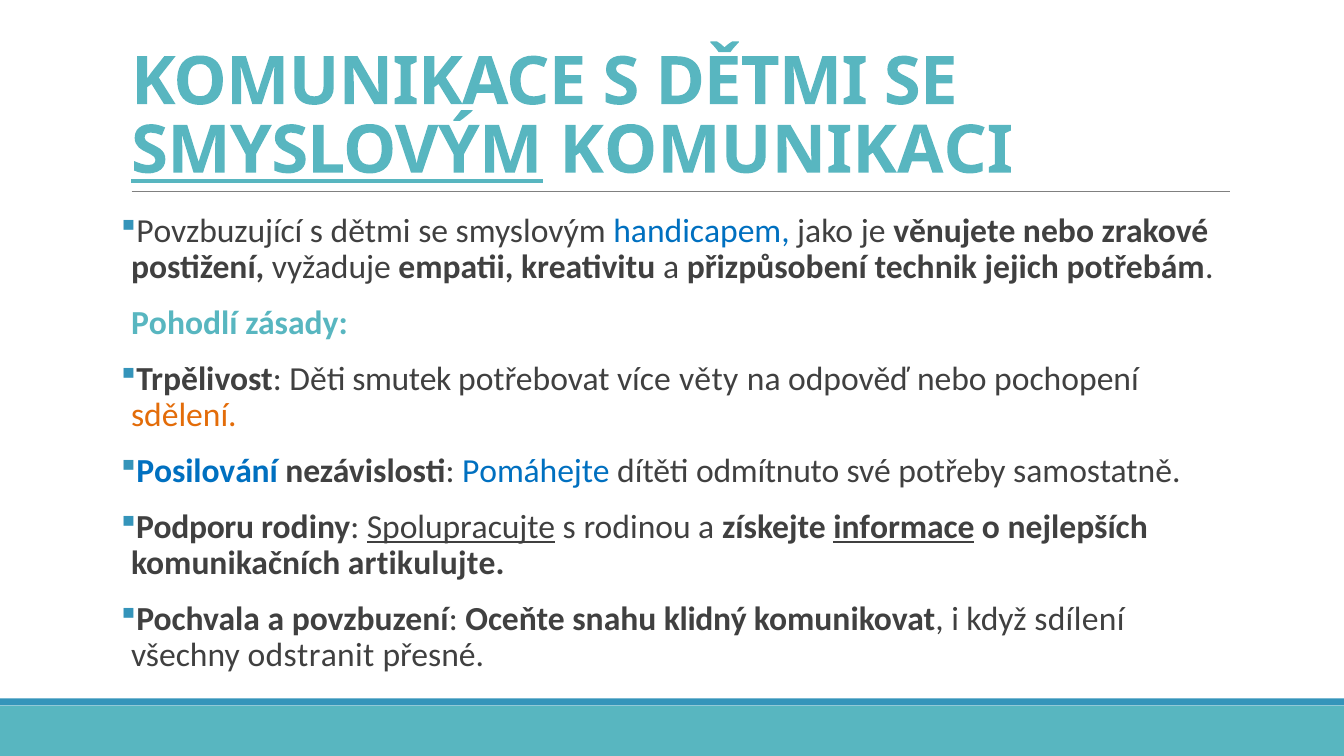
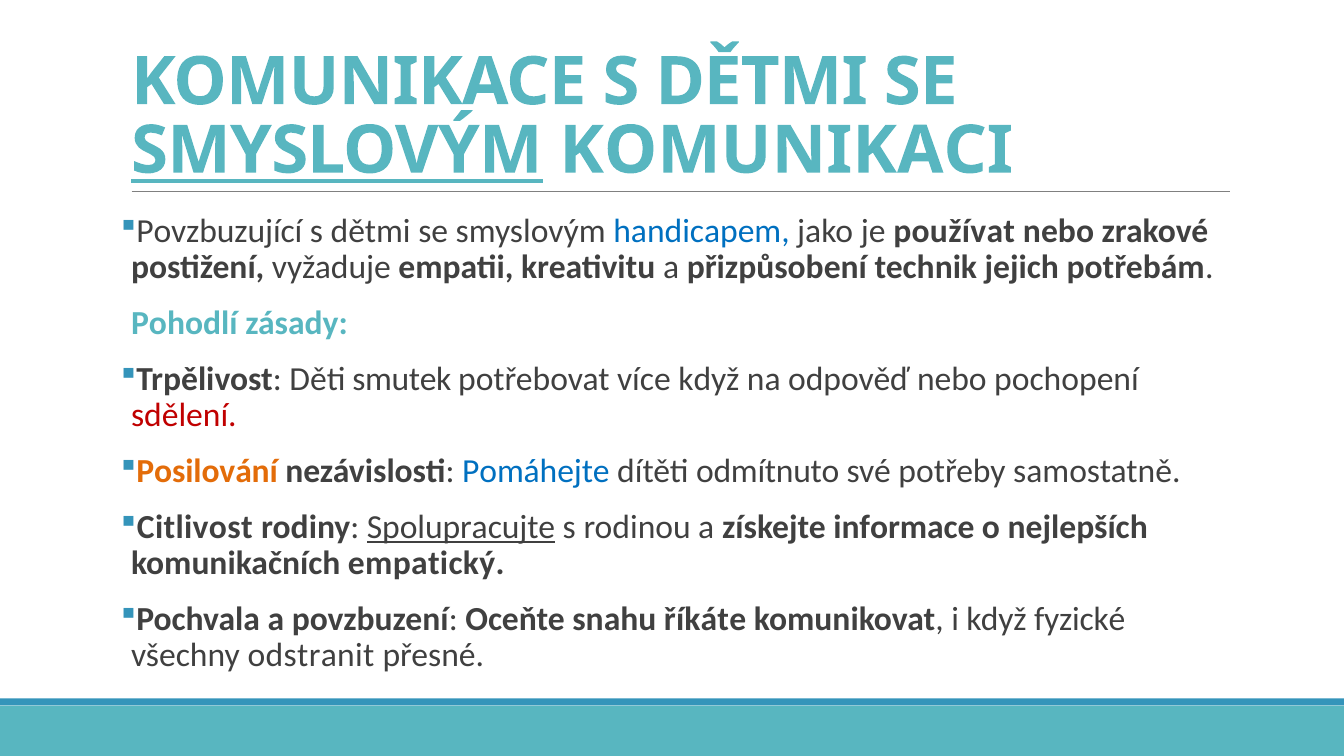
věnujete: věnujete -> používat (954, 231)
více věty: věty -> když (709, 379)
sdělení colour: orange -> red (184, 416)
Posilování colour: blue -> orange (207, 472)
Podporu: Podporu -> Citlivost (195, 527)
informace underline: present -> none (904, 527)
artikulujte: artikulujte -> empatický (426, 564)
klidný: klidný -> říkáte (705, 620)
sdílení: sdílení -> fyzické (1080, 620)
